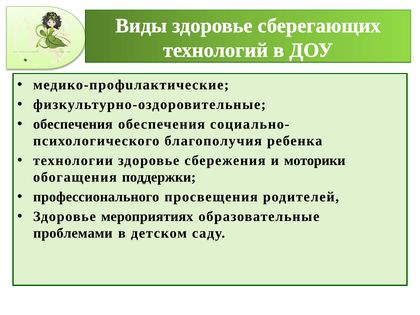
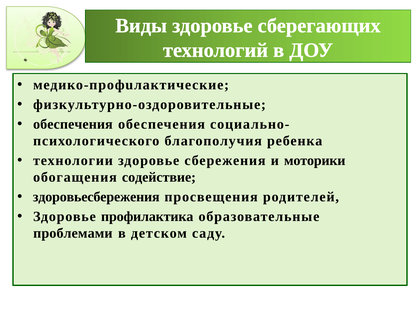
поддержки: поддержки -> содействие (159, 177)
профессионального: профессионального -> здоровьесбережения (96, 197)
мероприятиях: мероприятиях -> профилактика (147, 217)
